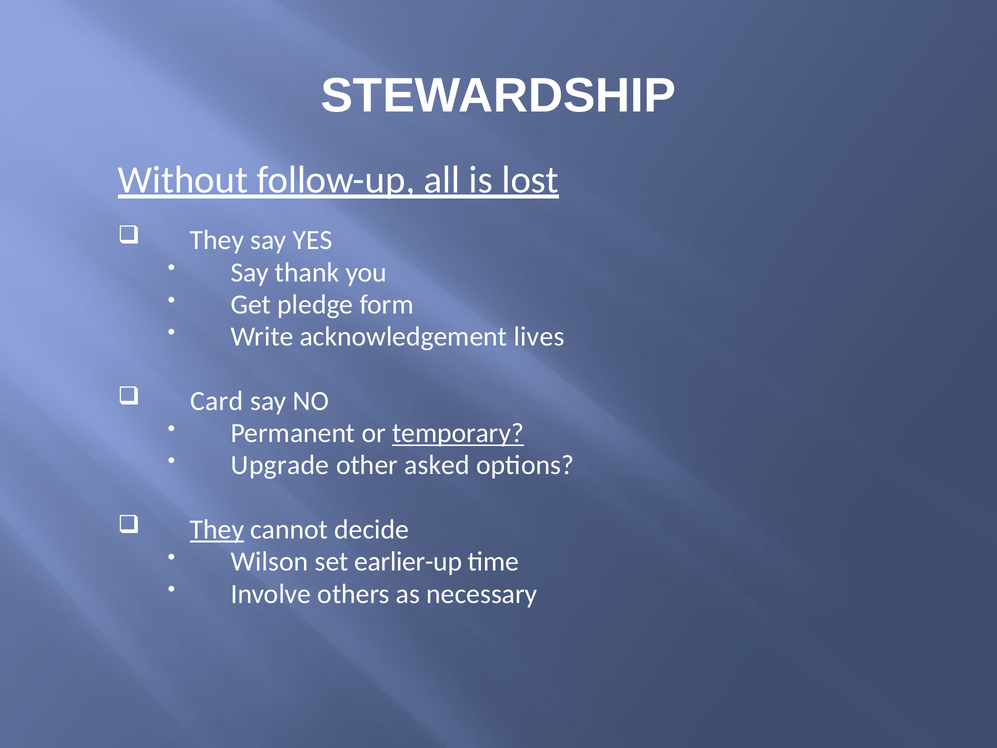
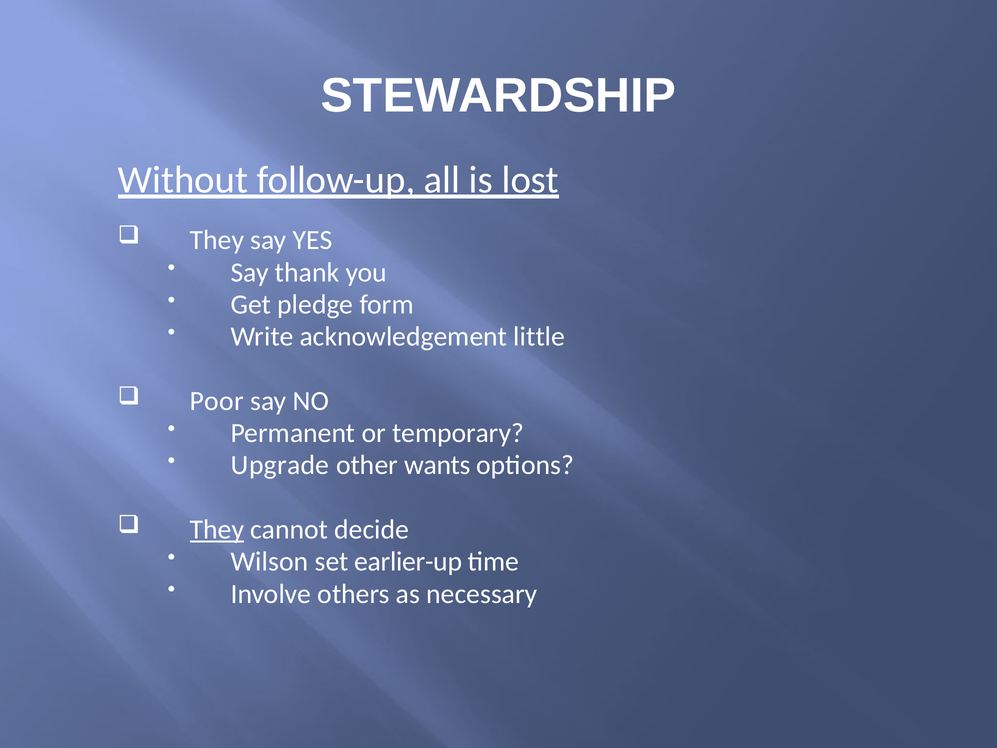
lives: lives -> little (539, 337)
Card: Card -> Poor (217, 401)
temporary underline: present -> none (458, 433)
asked: asked -> wants (437, 465)
